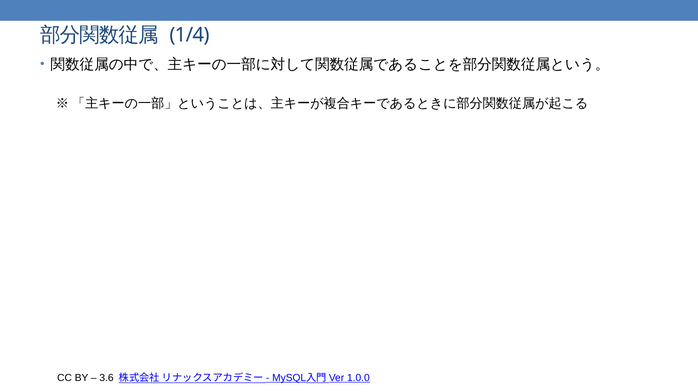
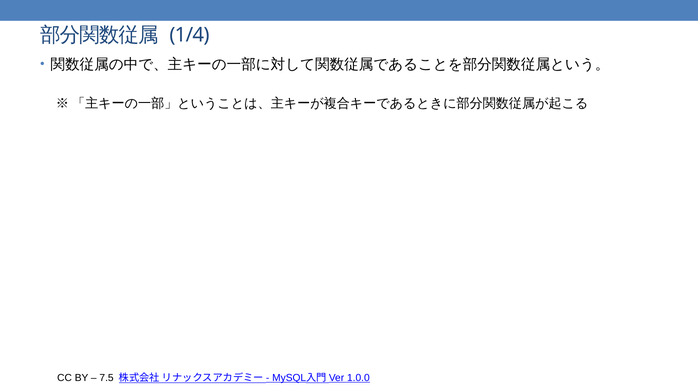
3.6: 3.6 -> 7.5 (107, 378)
